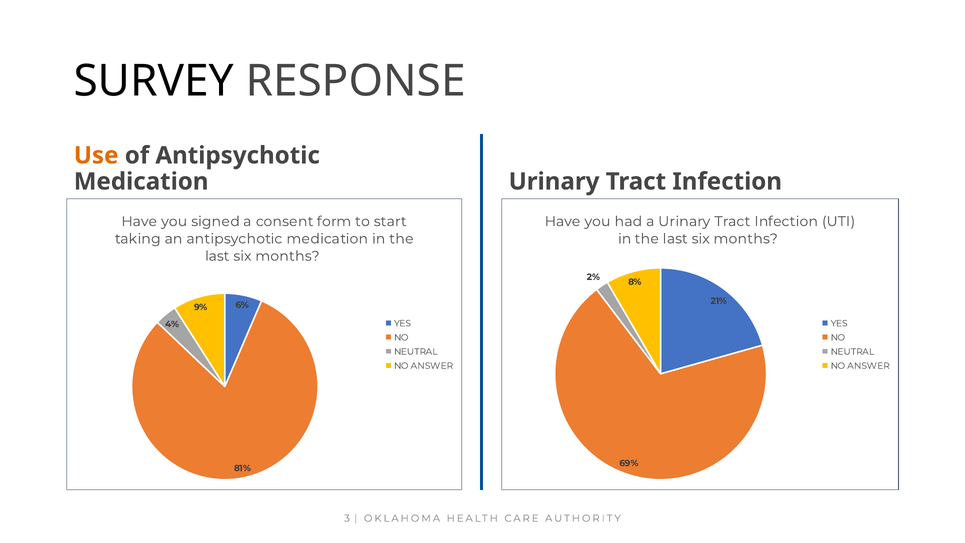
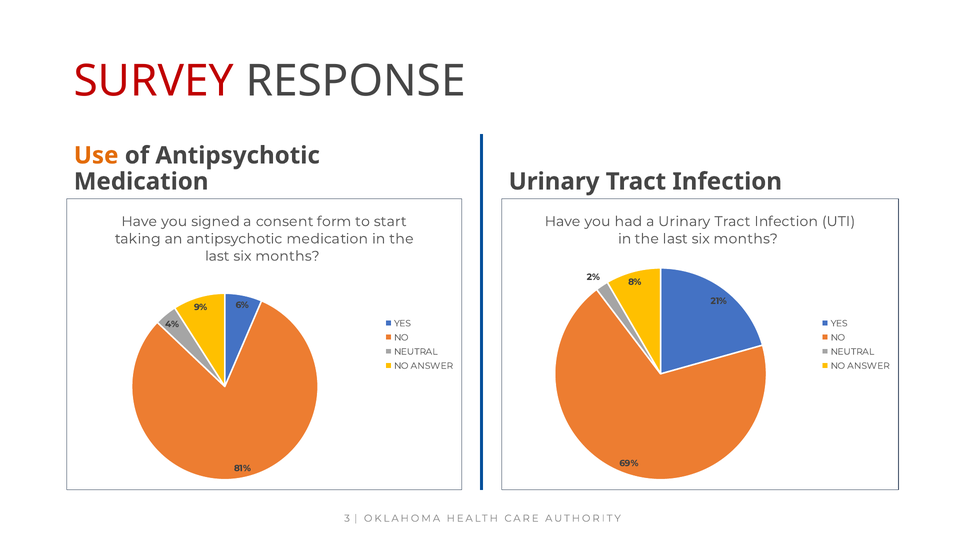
SURVEY colour: black -> red (154, 81)
